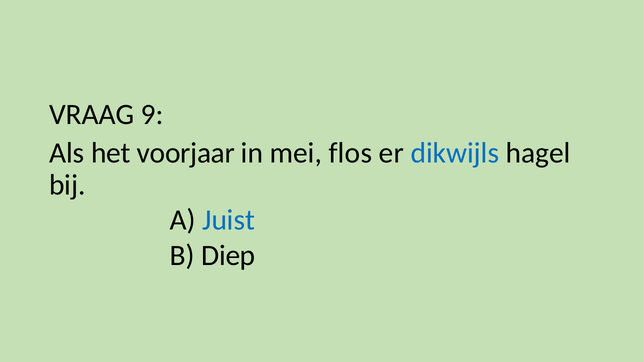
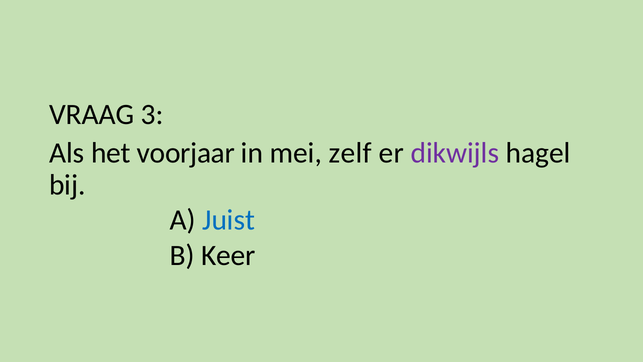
9: 9 -> 3 (152, 114)
flos: flos -> zelf (350, 153)
dikwijls colour: blue -> purple (455, 153)
Diep: Diep -> Keer (228, 255)
